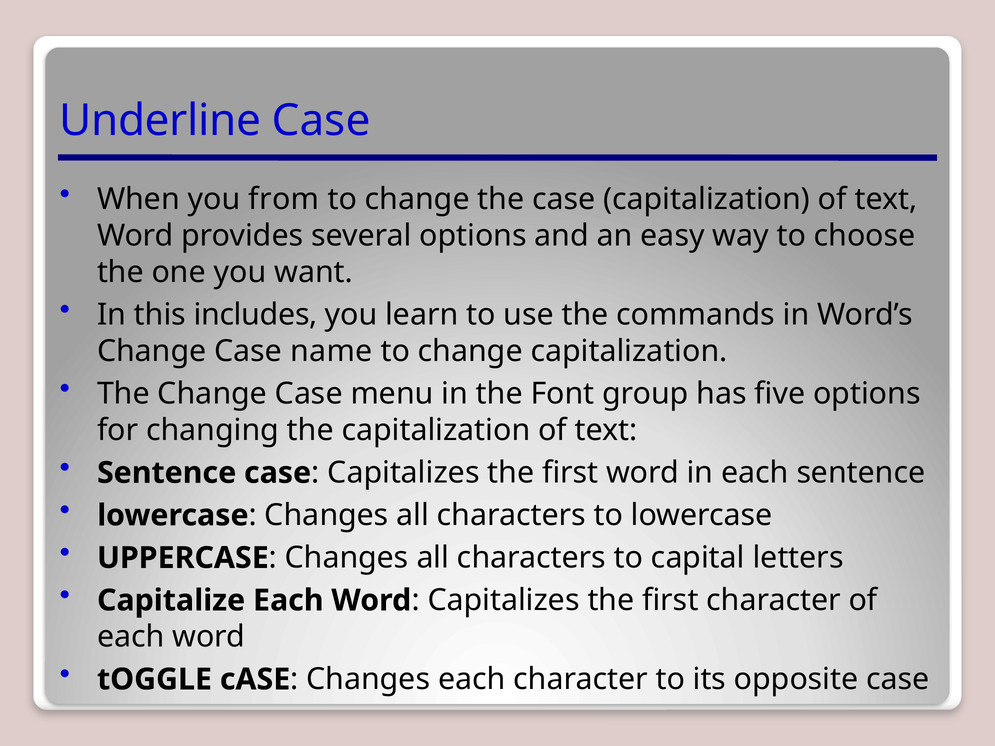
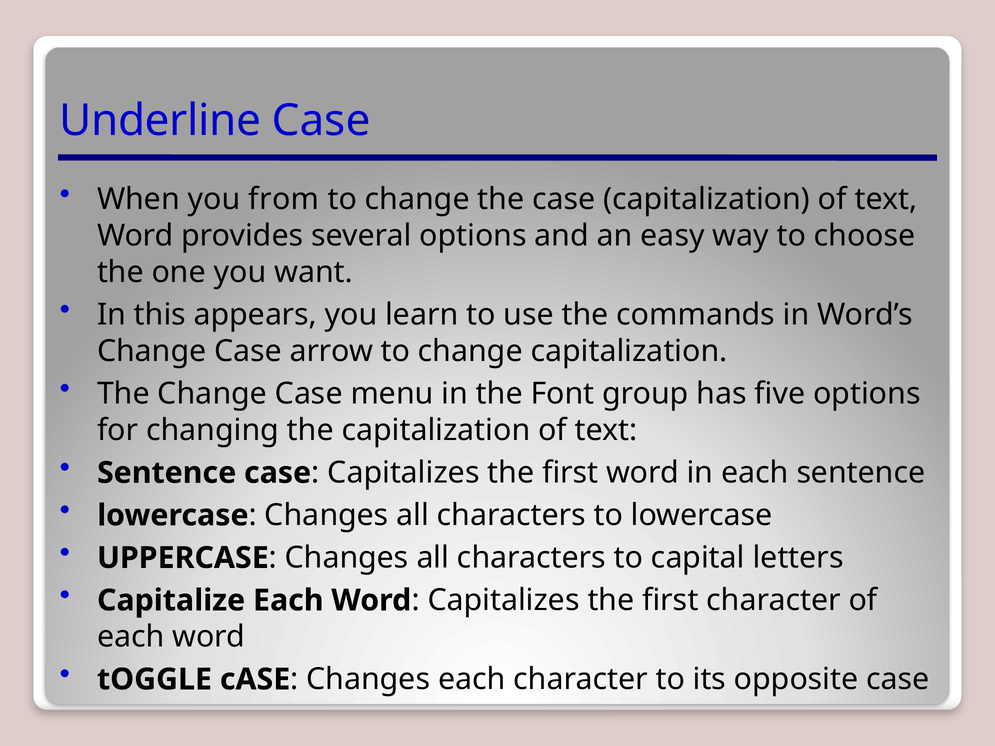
includes: includes -> appears (255, 315)
name: name -> arrow (332, 351)
